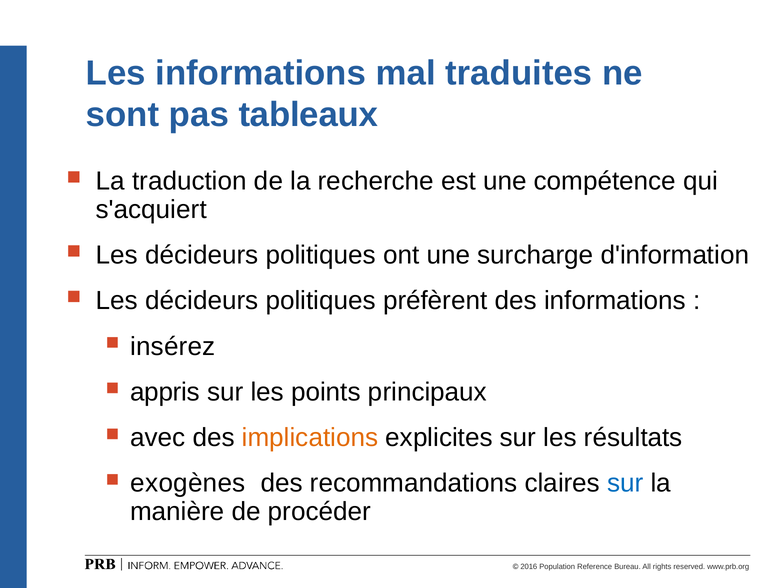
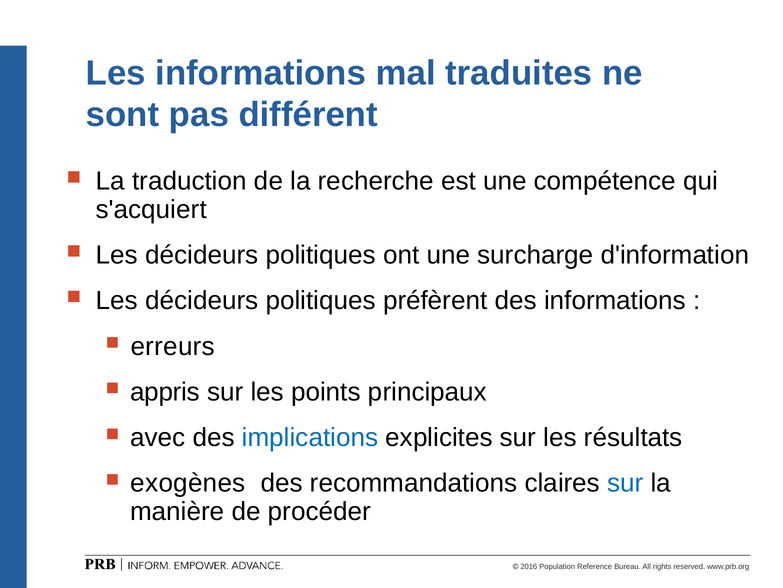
tableaux: tableaux -> différent (308, 115)
insérez: insérez -> erreurs (173, 346)
implications colour: orange -> blue (310, 437)
